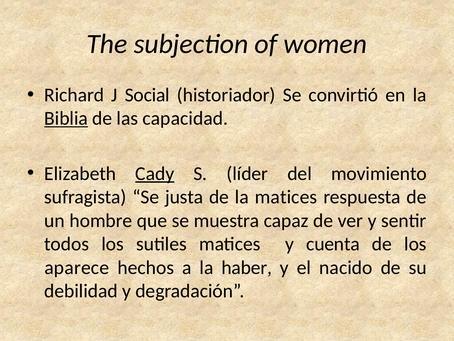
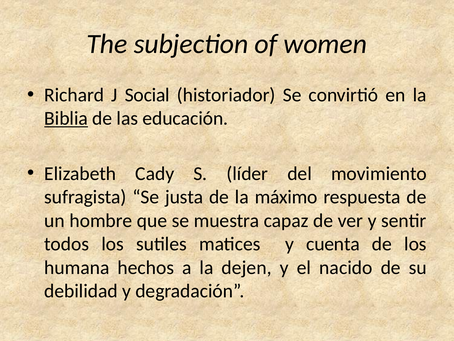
capacidad: capacidad -> educación (185, 118)
Cady underline: present -> none (155, 173)
la matices: matices -> máximo (286, 197)
aparece: aparece -> humana (77, 267)
haber: haber -> dejen (247, 267)
